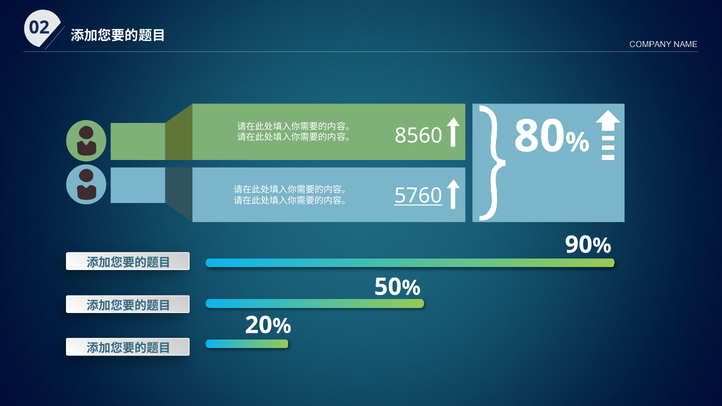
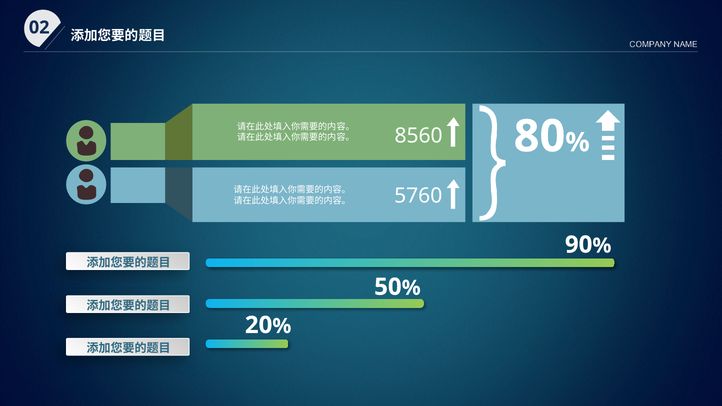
5760 underline: present -> none (418, 196)
